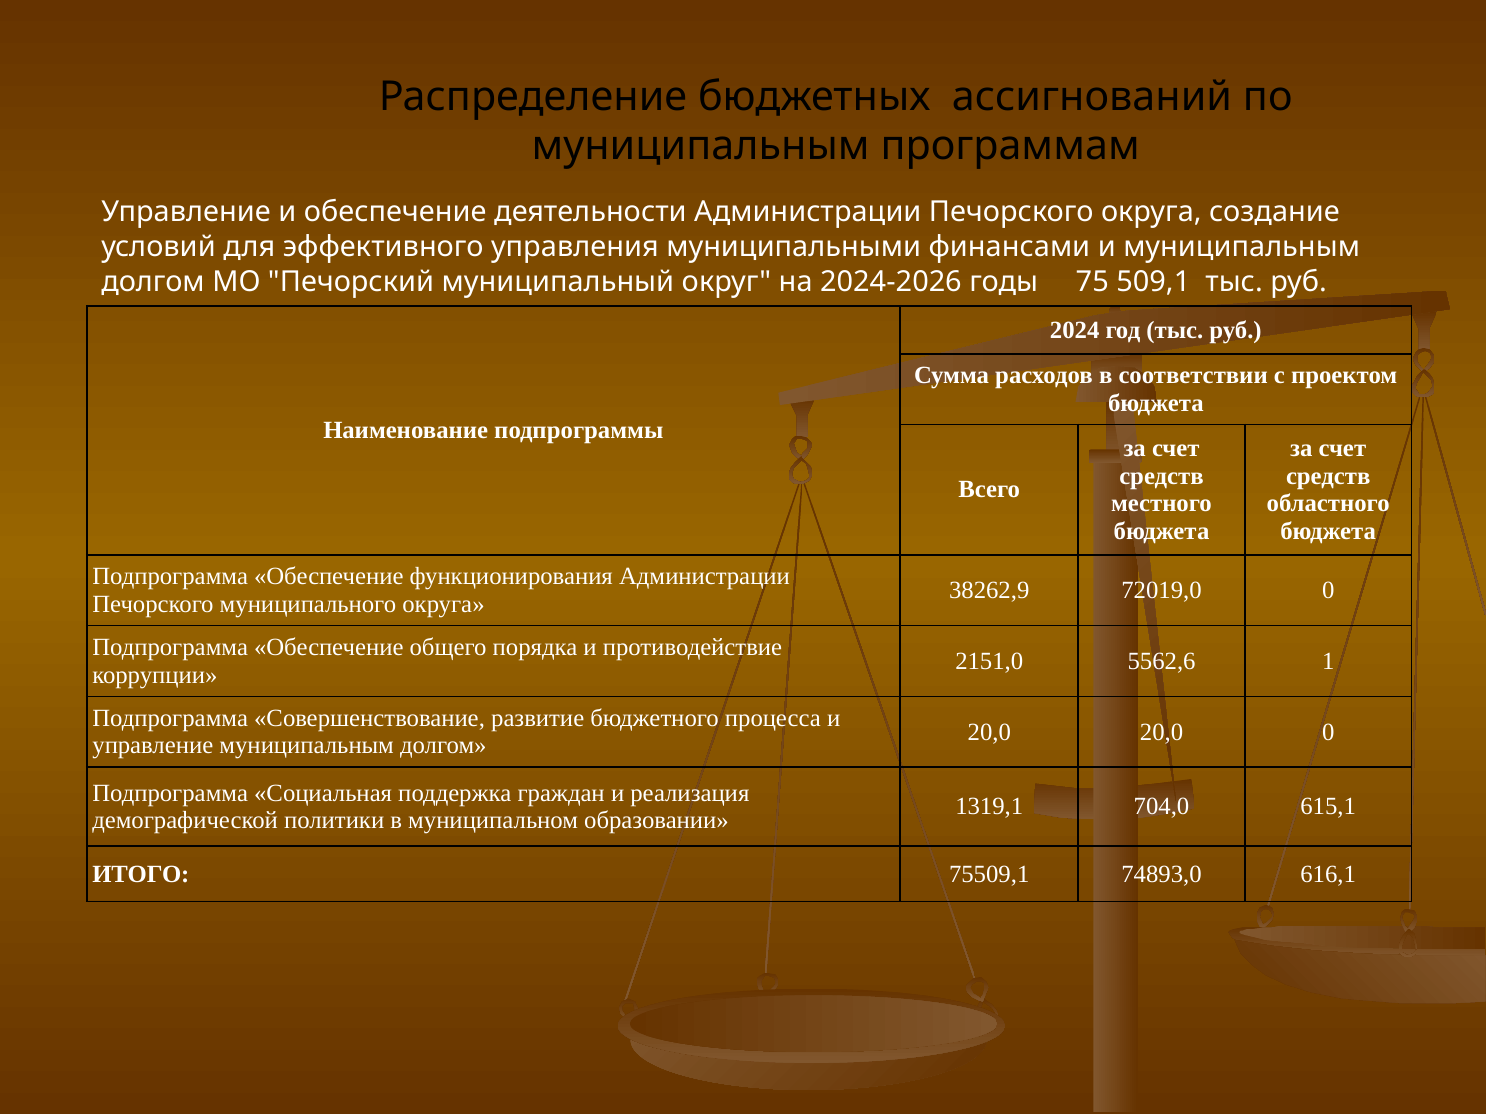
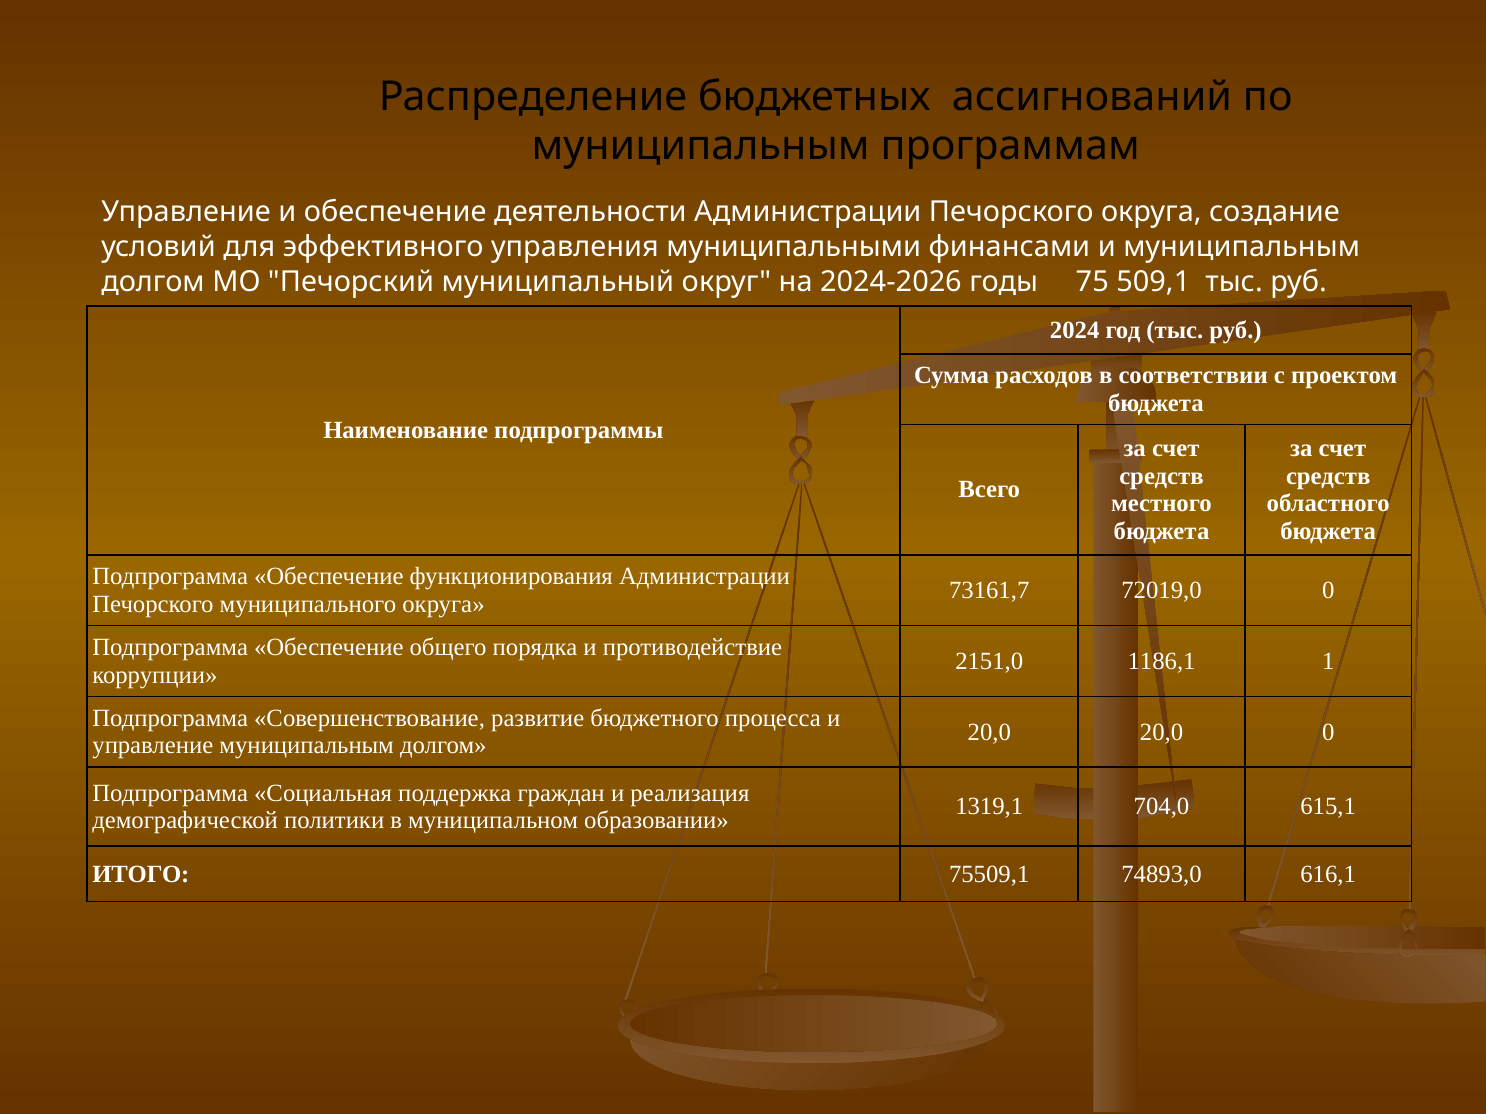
38262,9: 38262,9 -> 73161,7 (989, 591)
5562,6: 5562,6 -> 1186,1 (1162, 661)
